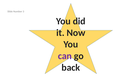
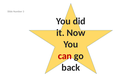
can colour: purple -> red (65, 56)
